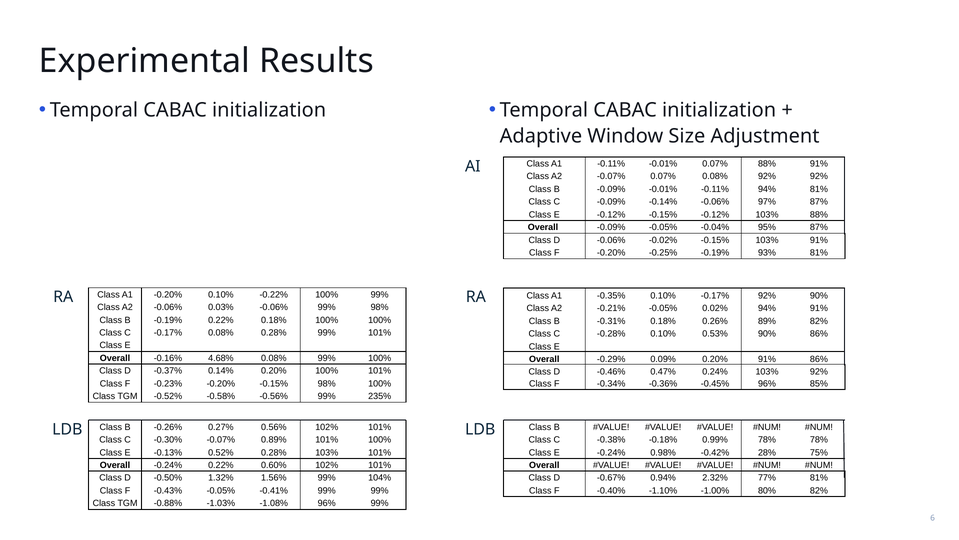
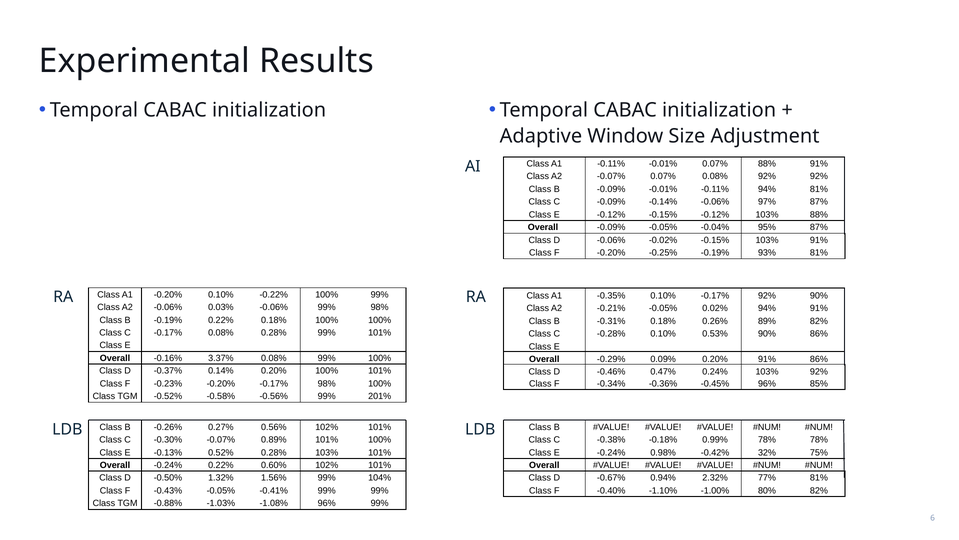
4.68%: 4.68% -> 3.37% (221, 358)
-0.20% -0.15%: -0.15% -> -0.17% (274, 383)
235%: 235% -> 201% (380, 396)
28%: 28% -> 32% (767, 452)
